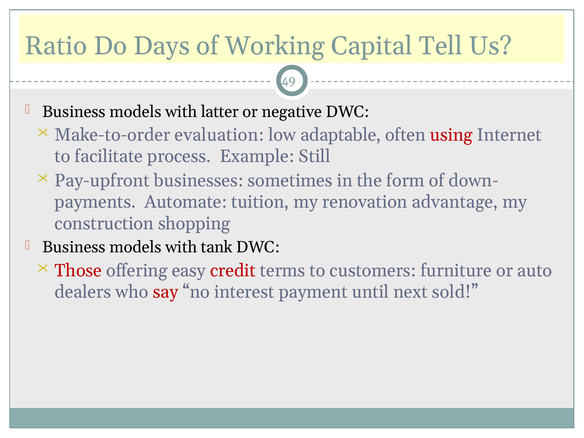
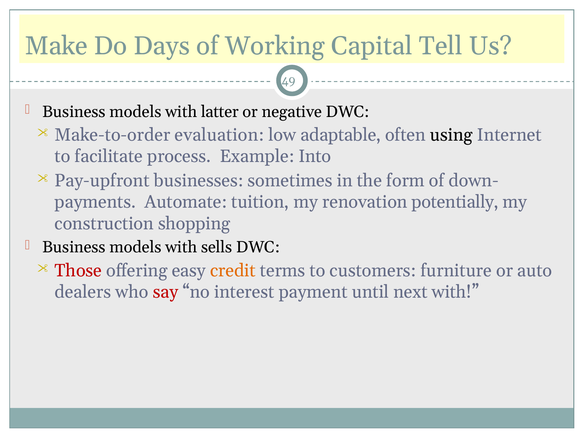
Ratio: Ratio -> Make (56, 46)
using colour: red -> black (451, 135)
Still: Still -> Into (315, 156)
advantage: advantage -> potentially (455, 202)
tank: tank -> sells (217, 247)
credit colour: red -> orange (233, 271)
next sold: sold -> with (455, 292)
